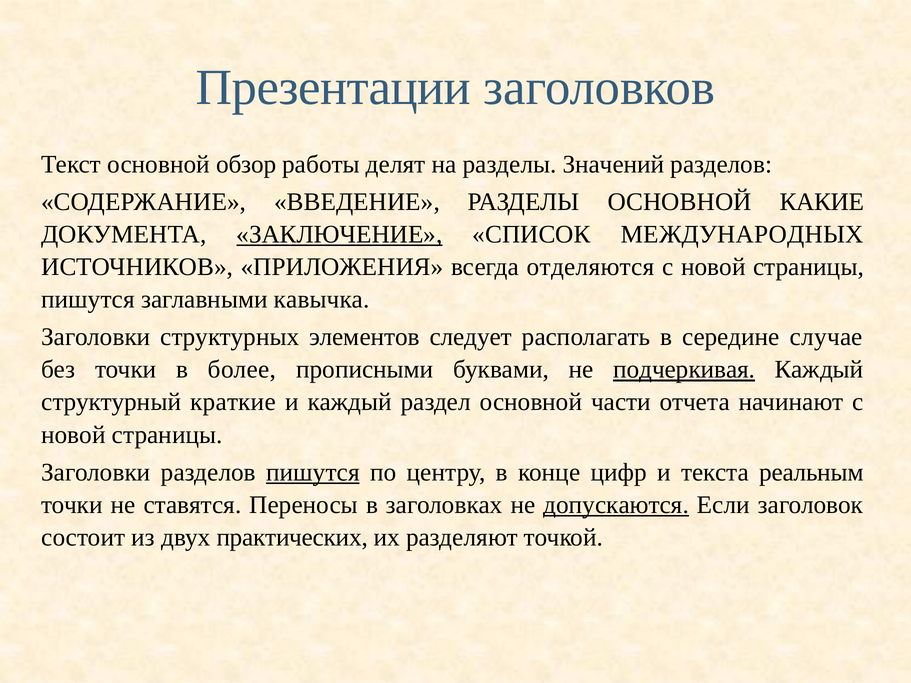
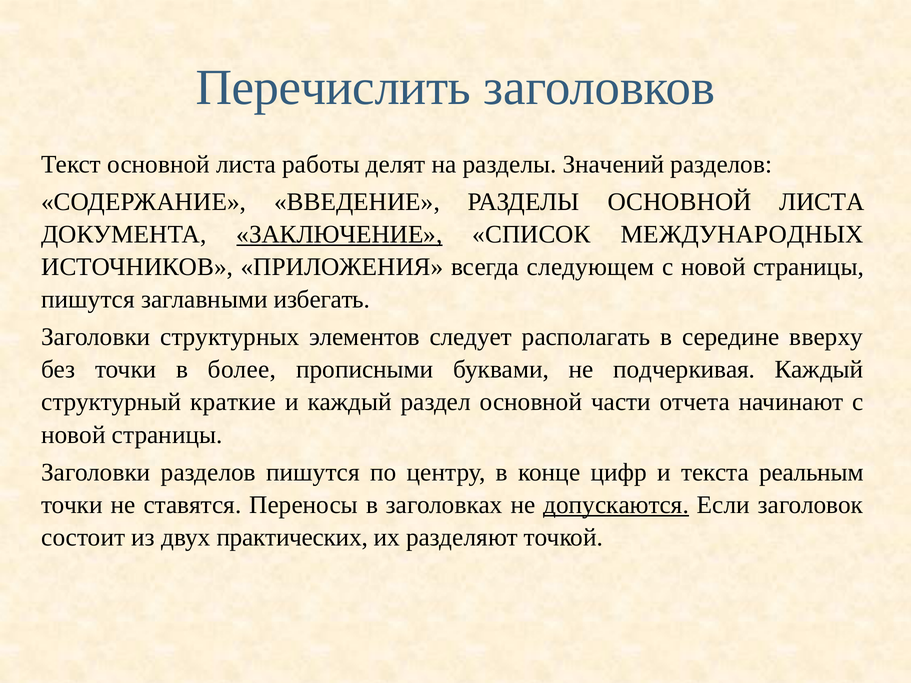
Презентации: Презентации -> Перечислить (333, 88)
Текст основной обзор: обзор -> листа (246, 164)
РАЗДЕЛЫ ОСНОВНОЙ КАКИЕ: КАКИЕ -> ЛИСТА (822, 202)
отделяются: отделяются -> следующем (591, 267)
кавычка: кавычка -> избегать (322, 300)
случае: случае -> вверху (826, 337)
подчеркивая underline: present -> none (684, 370)
пишутся underline: present -> none (313, 472)
